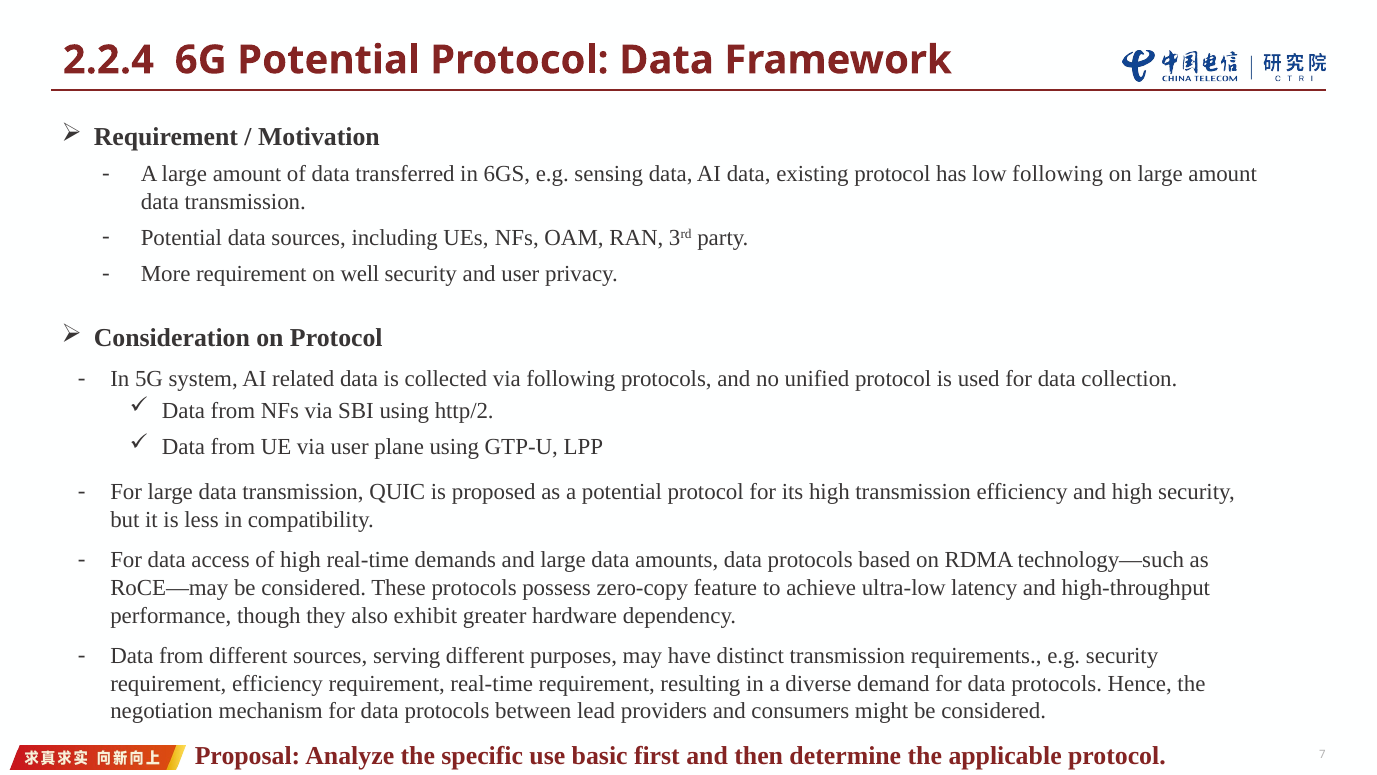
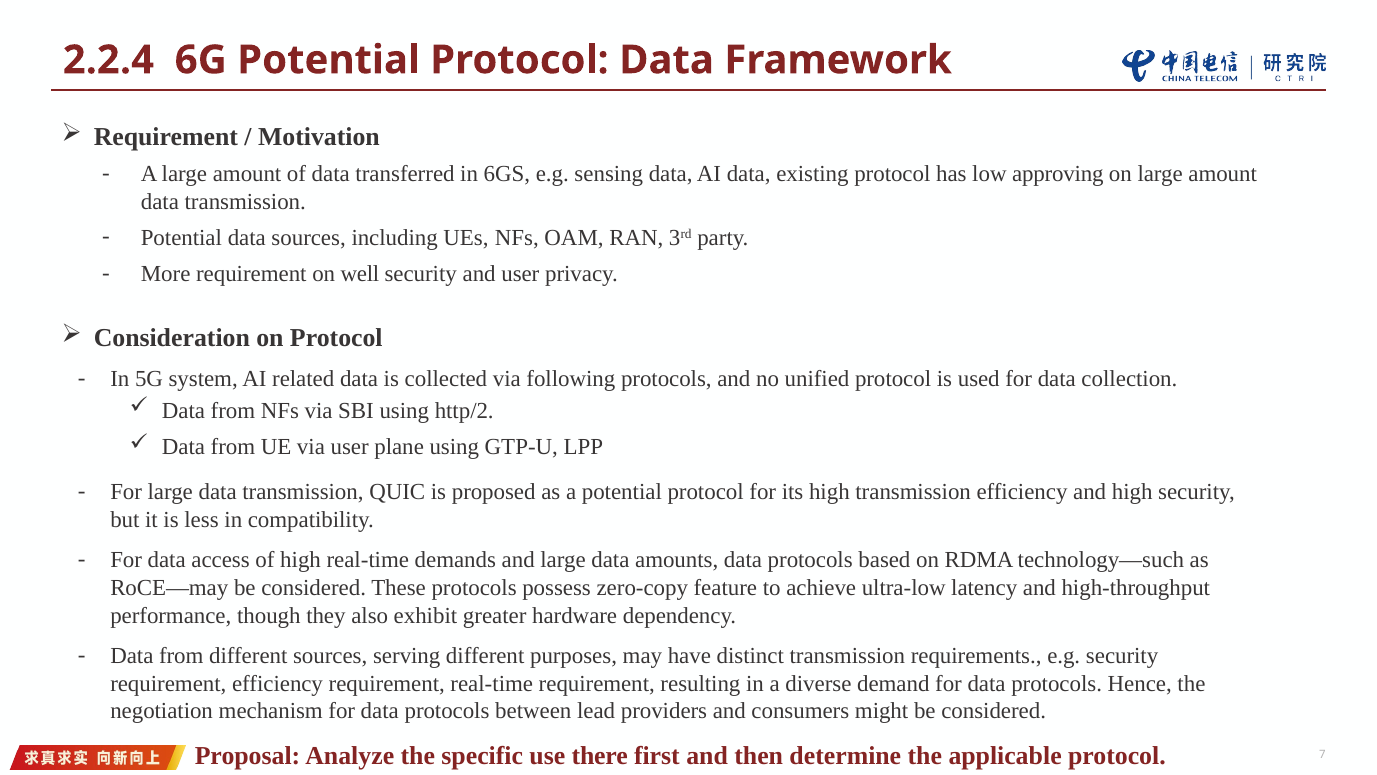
low following: following -> approving (1058, 174)
basic: basic -> there (600, 755)
